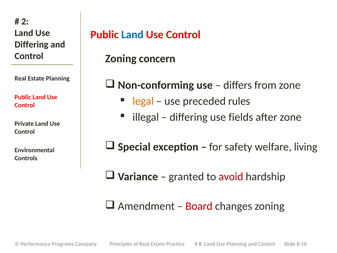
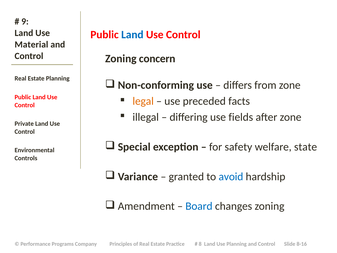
2: 2 -> 9 (25, 22)
Differing: Differing -> Material (31, 44)
rules: rules -> facts (239, 101)
living: living -> state (306, 147)
avoid colour: red -> blue (231, 176)
Board colour: red -> blue (199, 206)
